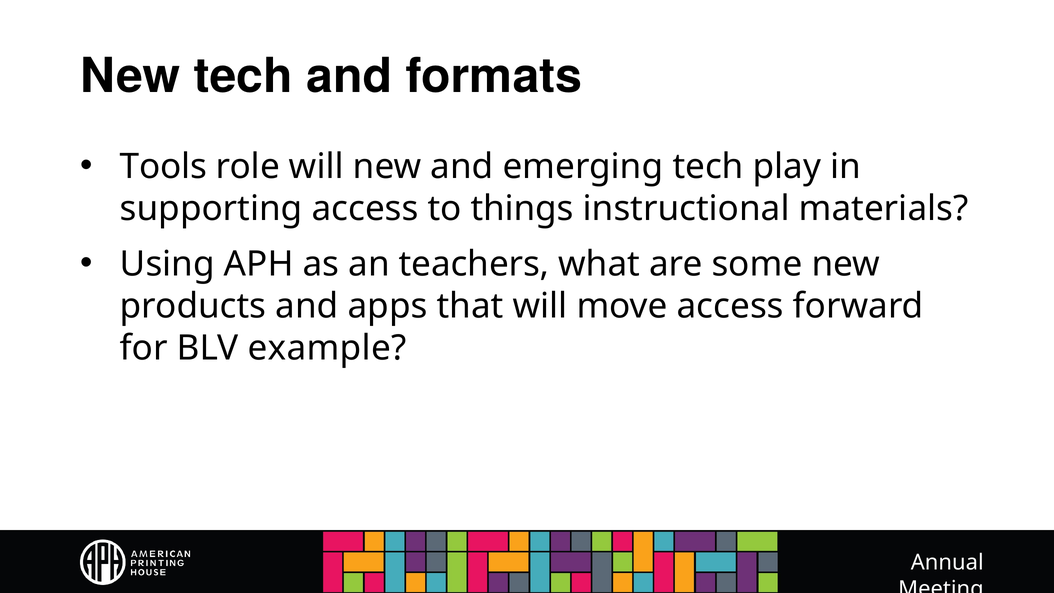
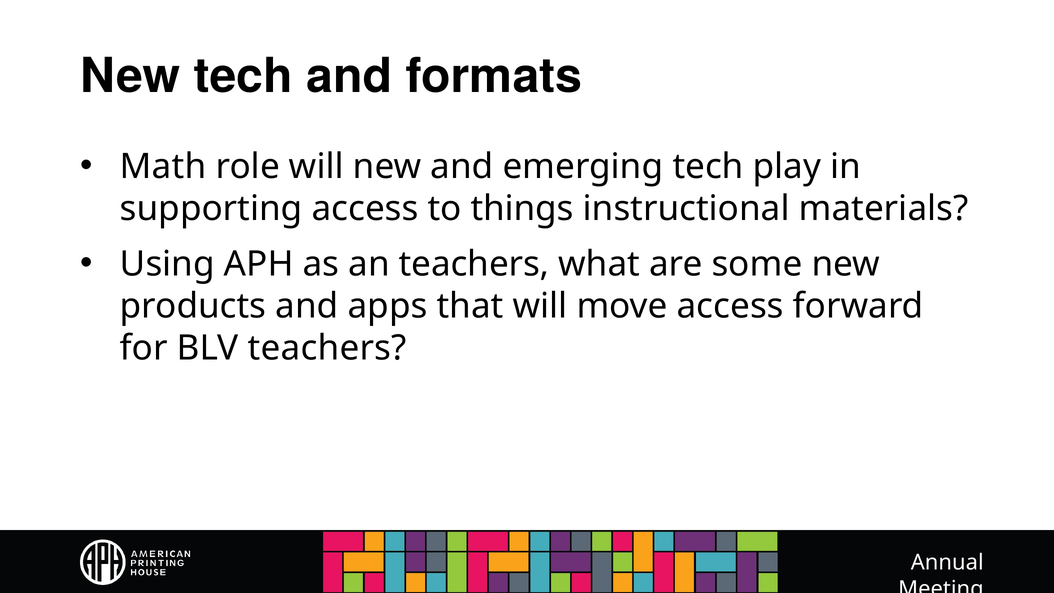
Tools: Tools -> Math (163, 166)
BLV example: example -> teachers (327, 348)
